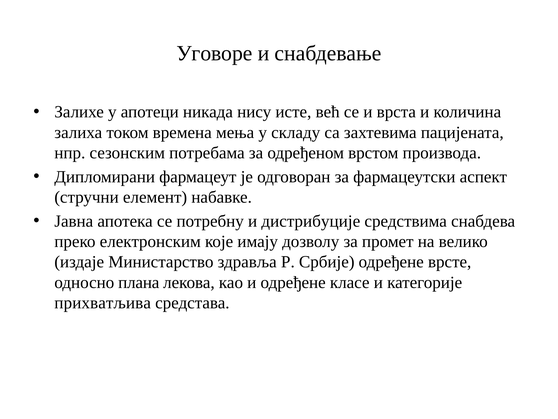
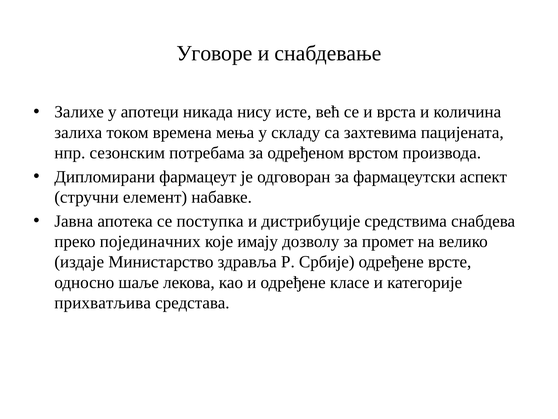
потребну: потребну -> поступка (210, 221)
електронским: електронским -> појединачних (150, 241)
плана: плана -> шаље (139, 282)
